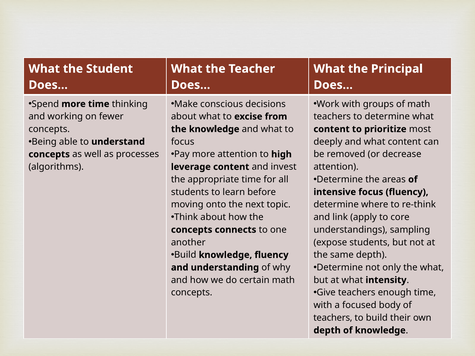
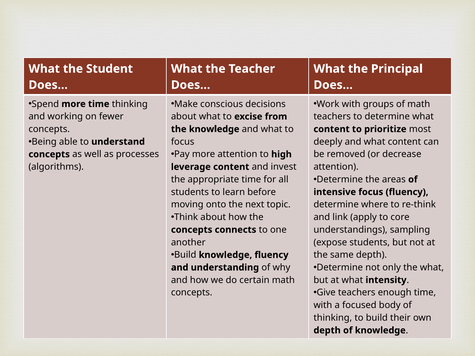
teachers: teachers -> thinking (333, 318)
